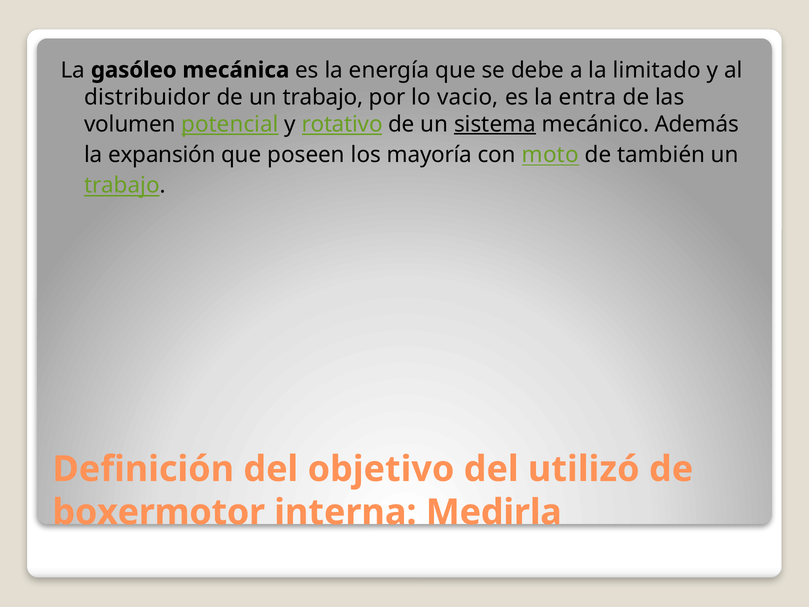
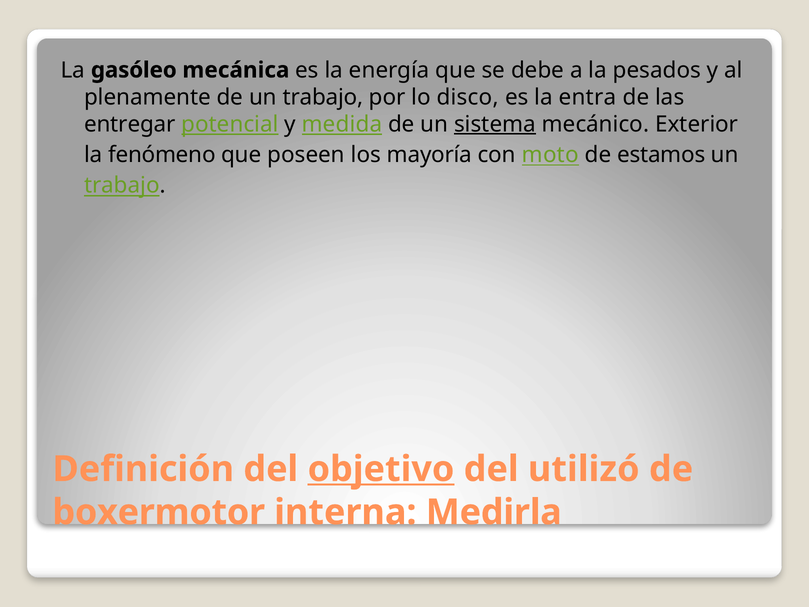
limitado: limitado -> pesados (657, 70)
distribuidor: distribuidor -> plenamente (147, 97)
vacio: vacio -> disco (468, 97)
volumen: volumen -> entregar (130, 124)
rotativo: rotativo -> medida (342, 124)
Además: Además -> Exterior (697, 124)
expansión: expansión -> fenómeno (162, 155)
también: también -> estamos (661, 155)
objetivo underline: none -> present (381, 469)
